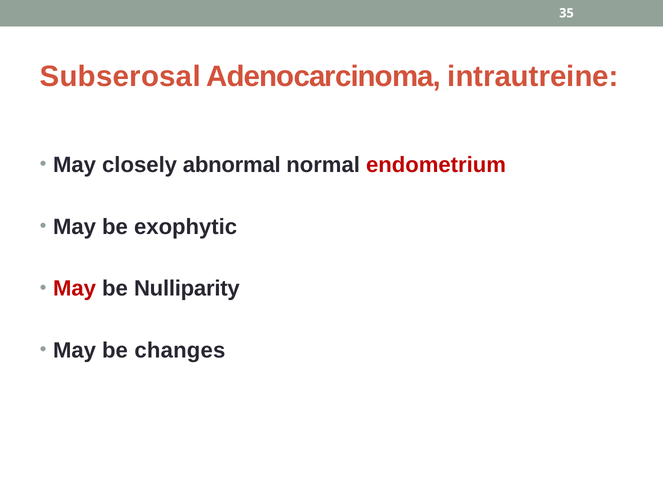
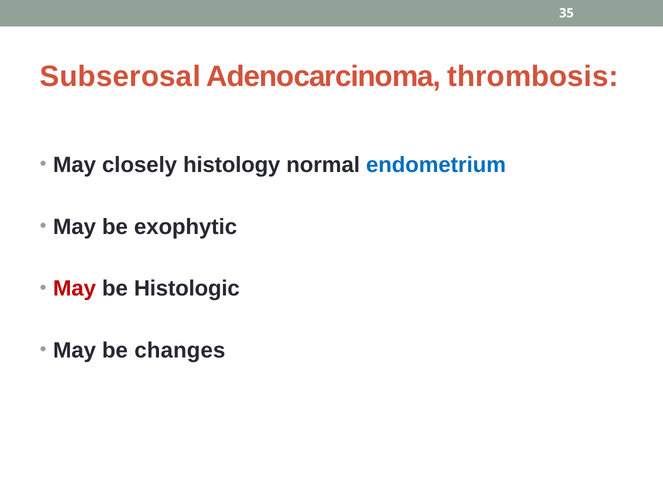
intrautreine: intrautreine -> thrombosis (533, 77)
abnormal: abnormal -> histology (232, 165)
endometrium colour: red -> blue (436, 165)
Nulliparity: Nulliparity -> Histologic (187, 289)
